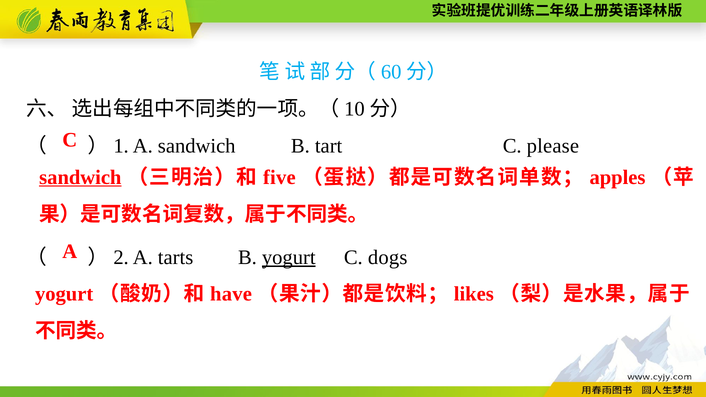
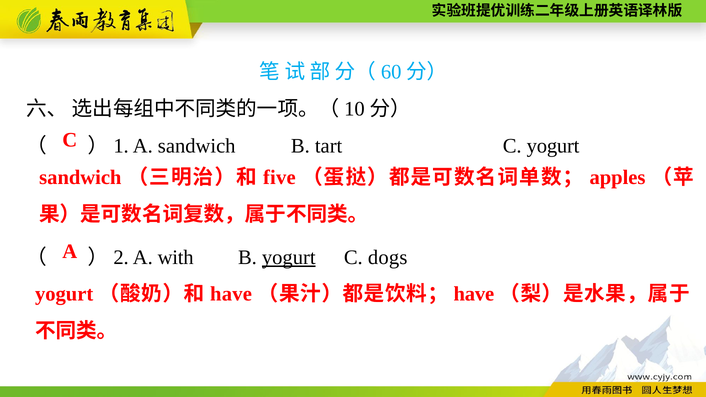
C please: please -> yogurt (553, 146)
sandwich underline: present -> none (80, 177)
tarts: tarts -> with (176, 257)
likes: likes -> have (474, 294)
